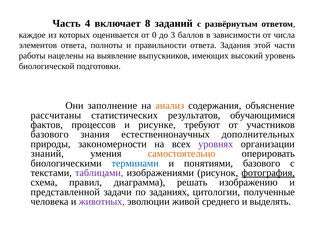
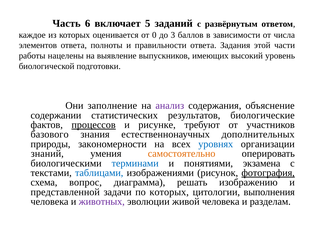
4: 4 -> 6 (88, 24)
8: 8 -> 5 (148, 24)
анализ colour: orange -> purple (170, 106)
рассчитаны: рассчитаны -> содержании (56, 115)
обучающимися: обучающимися -> биологические (263, 115)
процессов underline: none -> present (94, 125)
уровнях colour: purple -> blue (216, 144)
понятиями базового: базового -> экзамена (262, 164)
таблицами colour: purple -> blue (99, 173)
правил: правил -> вопрос (86, 183)
по заданиях: заданиях -> которых (169, 192)
полученные: полученные -> выполнения (269, 192)
живой среднего: среднего -> человека (221, 202)
выделять: выделять -> разделам (270, 202)
